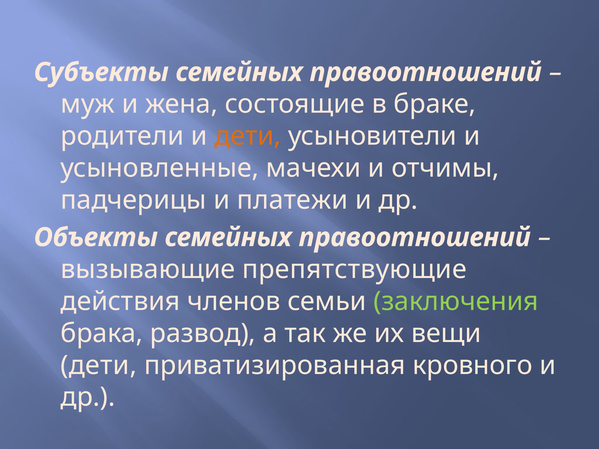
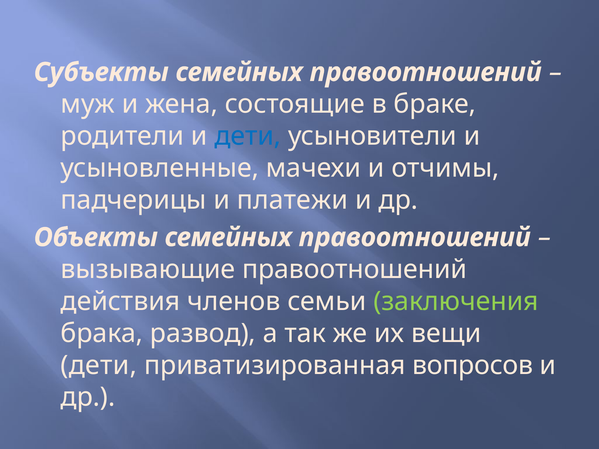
дети colour: orange -> blue (248, 136)
вызывающие препятствующие: препятствующие -> правоотношений (355, 269)
кровного: кровного -> вопросов (473, 365)
